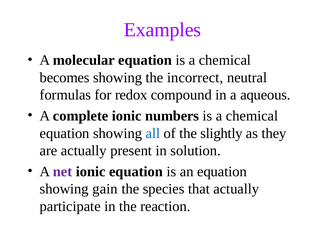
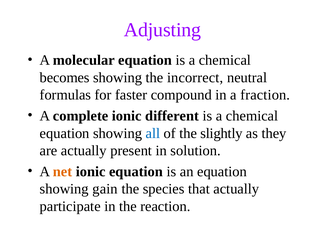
Examples: Examples -> Adjusting (162, 30)
redox: redox -> faster (131, 95)
aqueous: aqueous -> fraction (265, 95)
numbers: numbers -> different (172, 116)
net colour: purple -> orange (63, 171)
